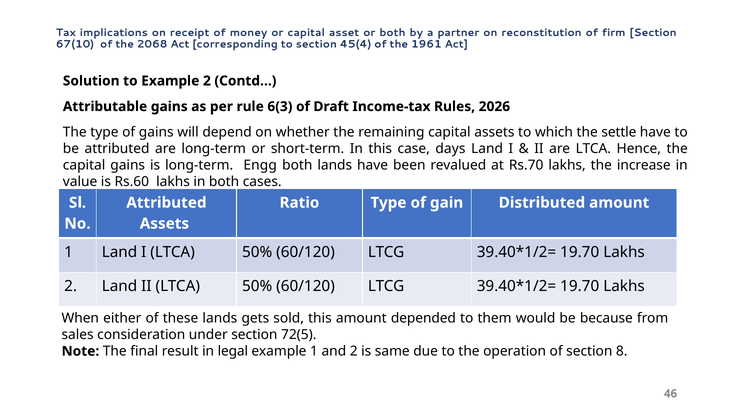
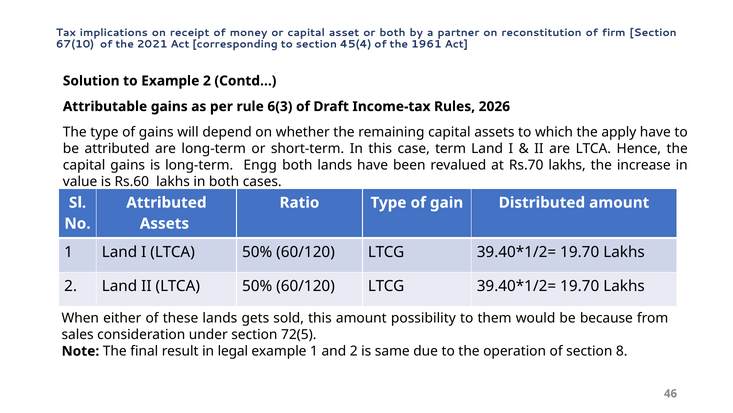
2068: 2068 -> 2021 (152, 44)
settle: settle -> apply (619, 132)
days: days -> term (451, 149)
depended: depended -> possibility (423, 318)
